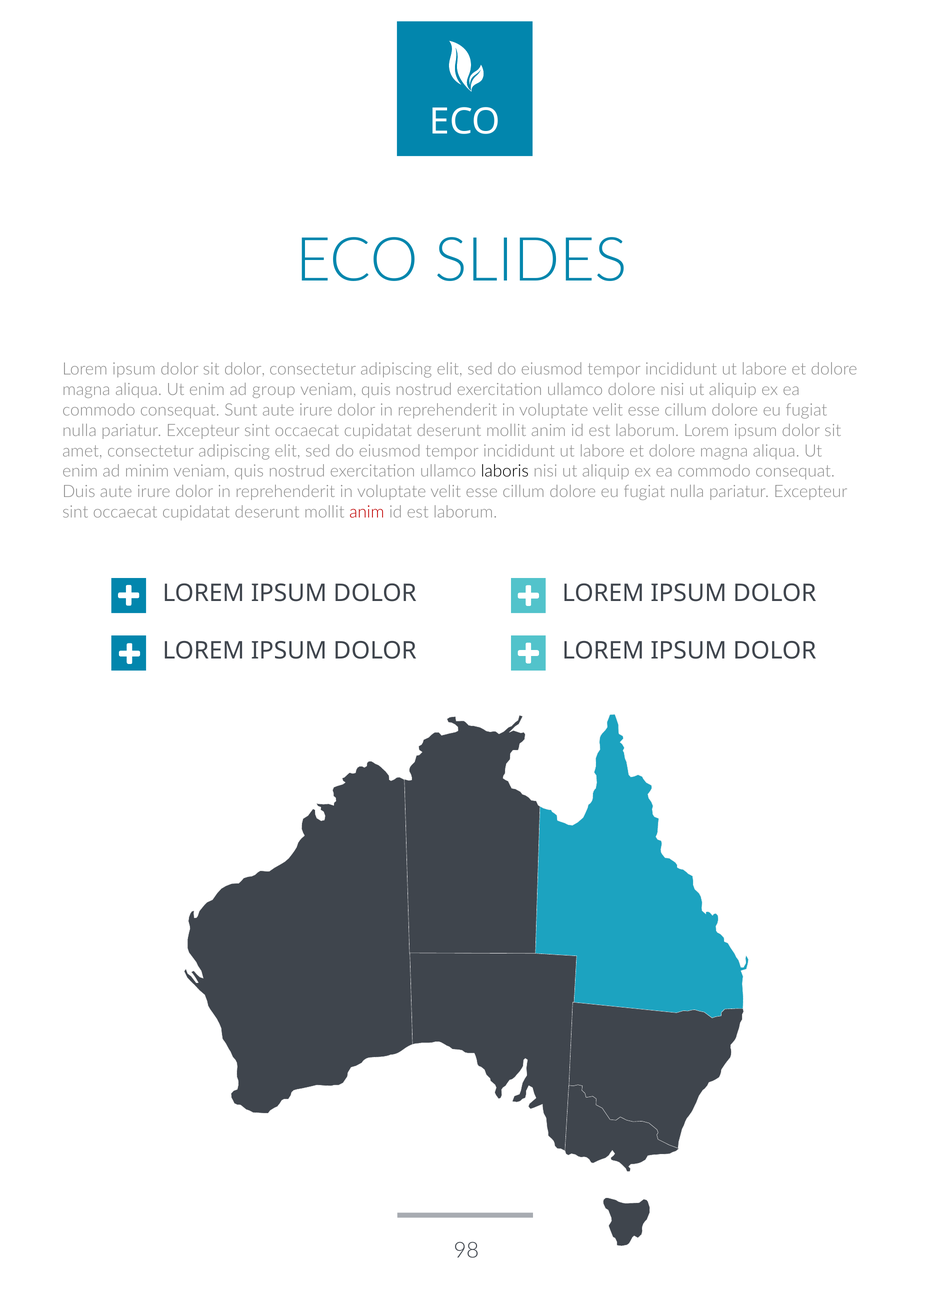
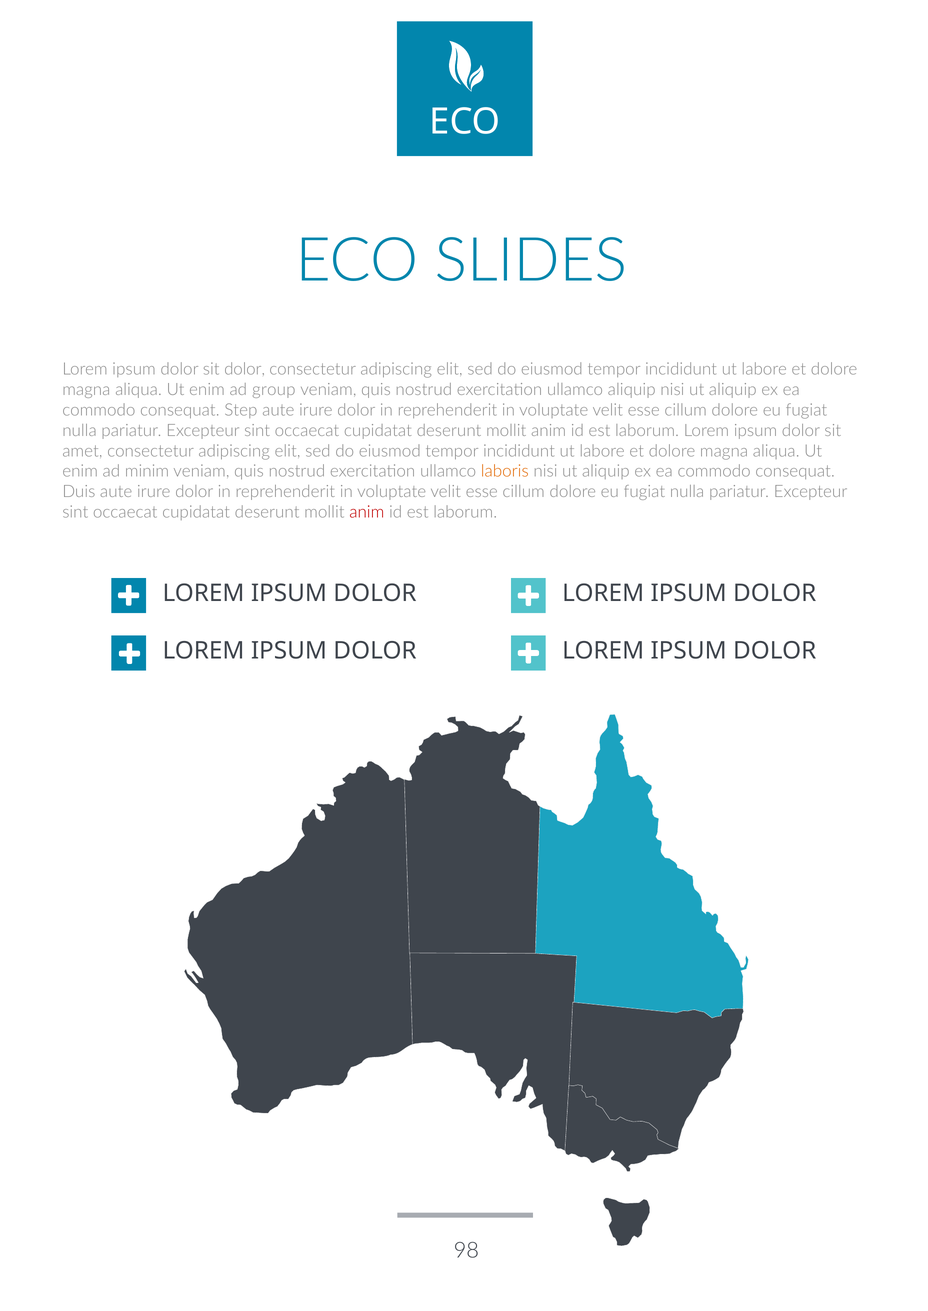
ullamco dolore: dolore -> aliquip (632, 390)
Sunt: Sunt -> Step (241, 410)
laboris colour: black -> orange (505, 472)
